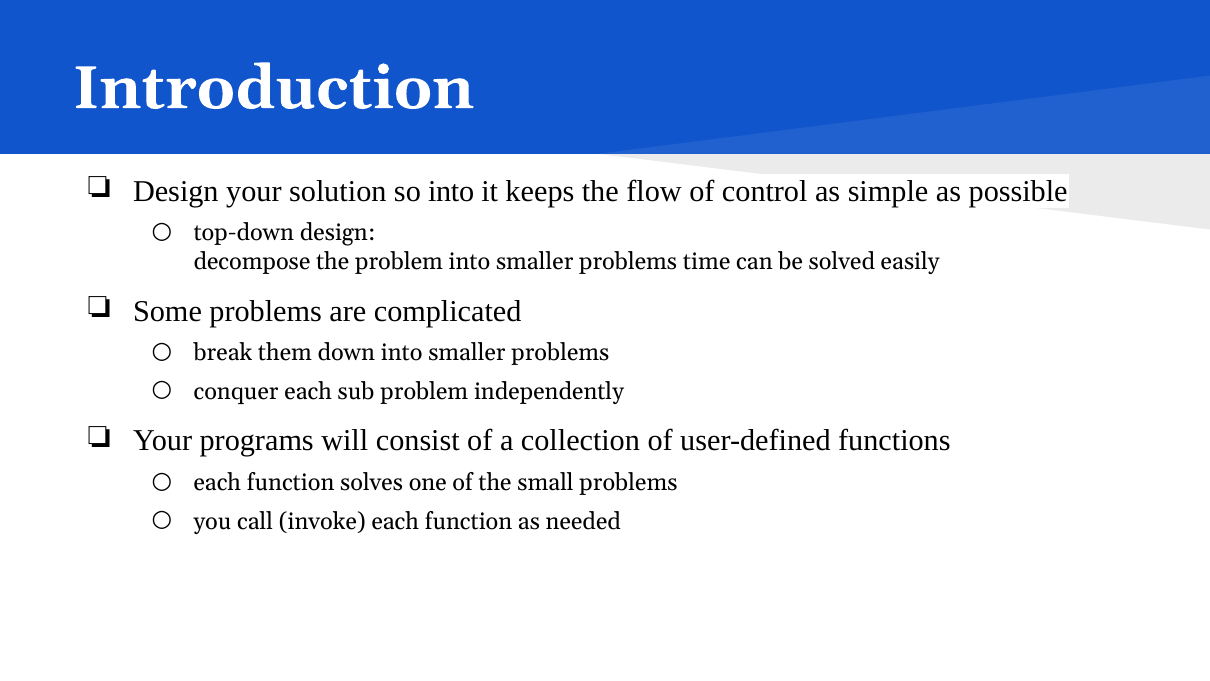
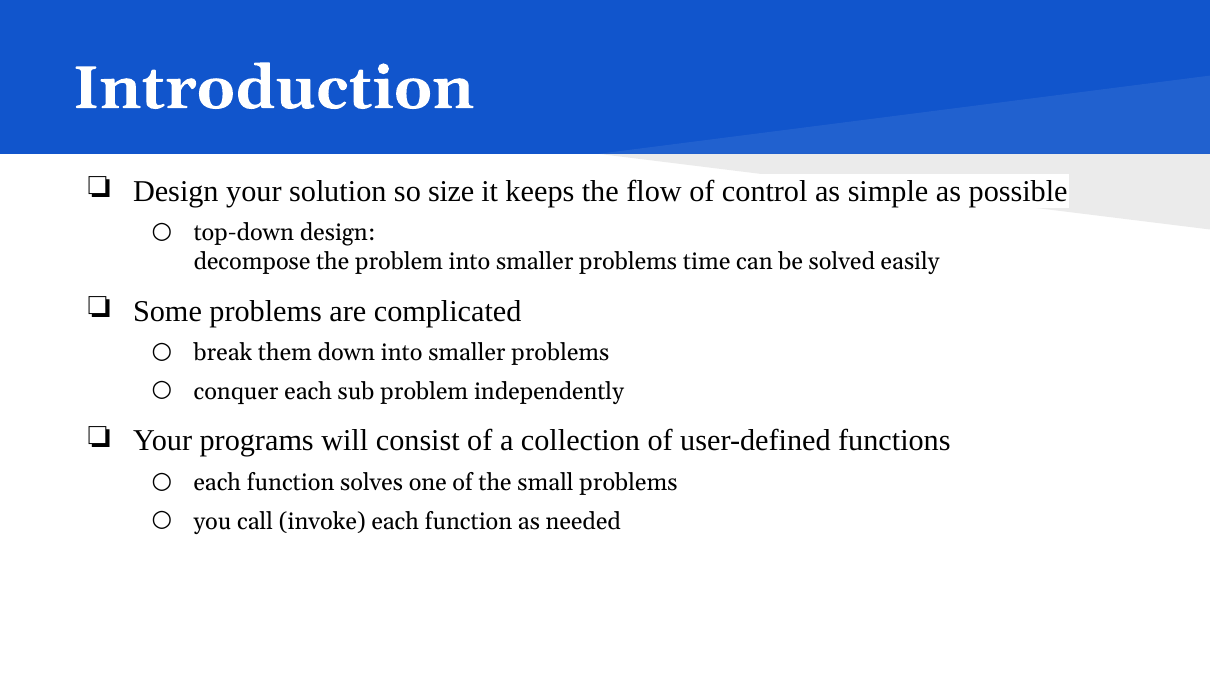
so into: into -> size (451, 191)
